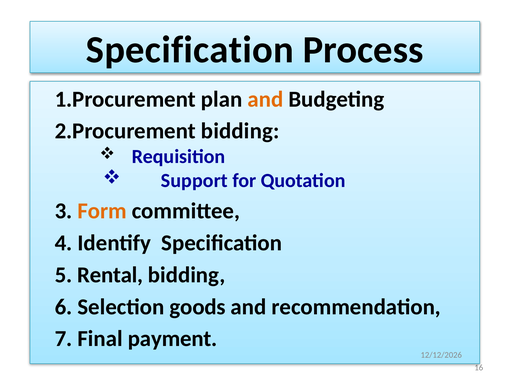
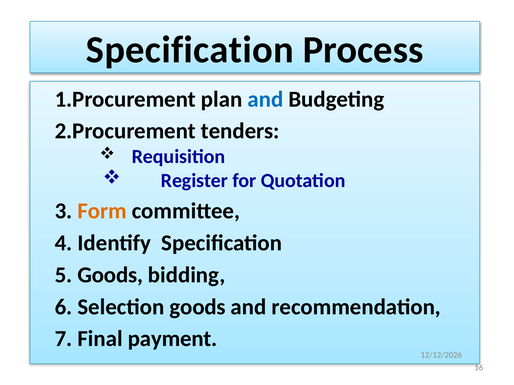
and colour: orange -> blue (265, 99)
bidding: bidding -> tenders (240, 131)
Support: Support -> Register (194, 181)
5 Rental: Rental -> Goods (110, 275)
